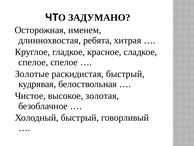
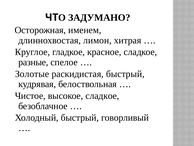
ребята: ребята -> лимон (97, 40)
спелое: спелое -> разные (33, 62)
высокое золотая: золотая -> сладкое (102, 95)
